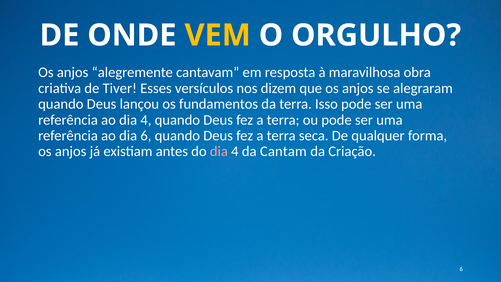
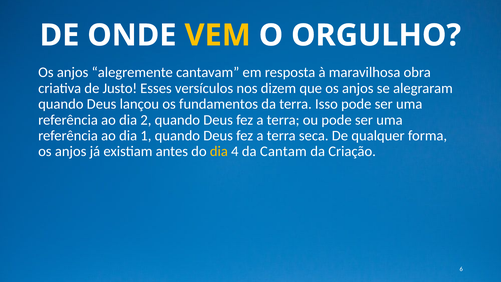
Tiver: Tiver -> Justo (120, 88)
ao dia 4: 4 -> 2 (146, 120)
dia 6: 6 -> 1 (146, 136)
dia colour: pink -> yellow (219, 151)
